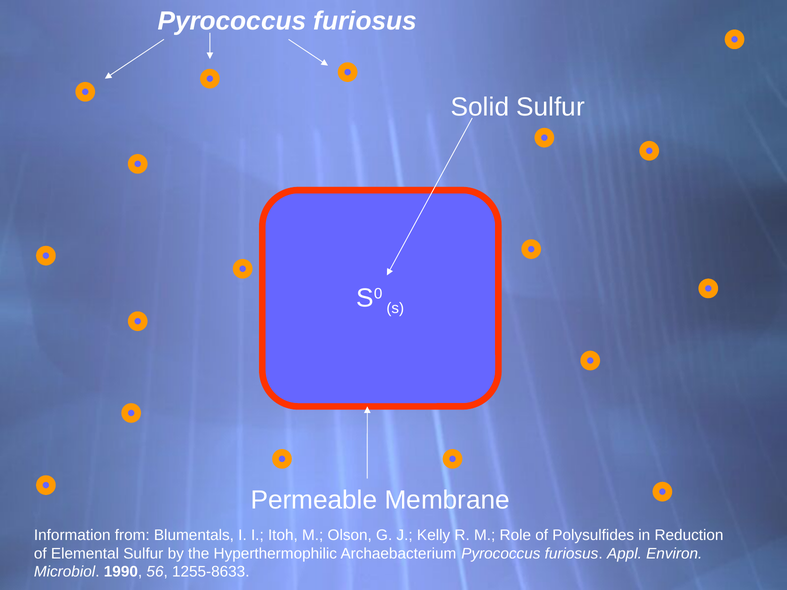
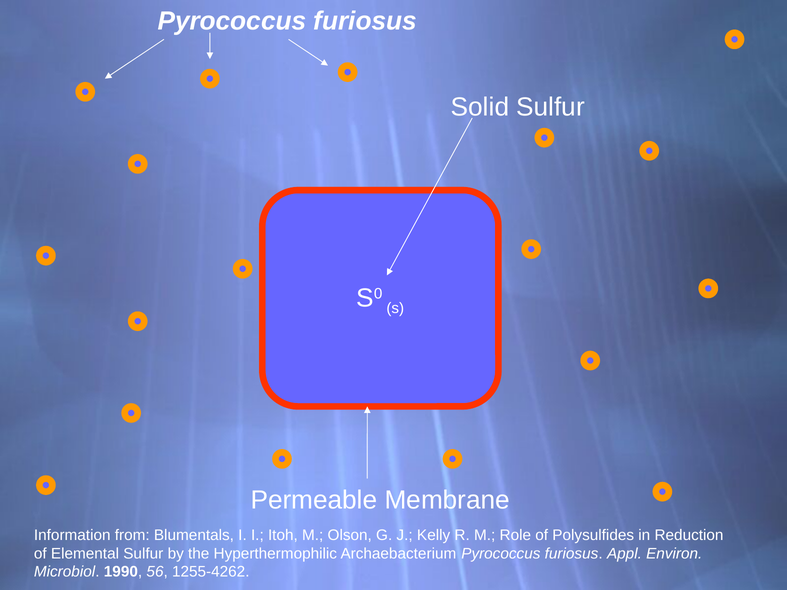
1255-8633: 1255-8633 -> 1255-4262 (211, 572)
